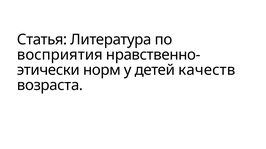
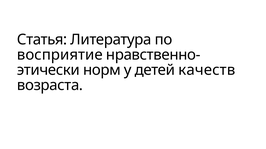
восприятия: восприятия -> восприятие (60, 55)
